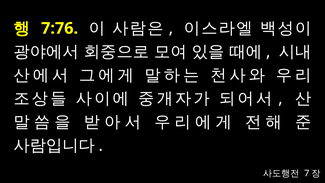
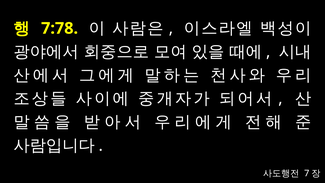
7:76: 7:76 -> 7:78 (60, 28)
